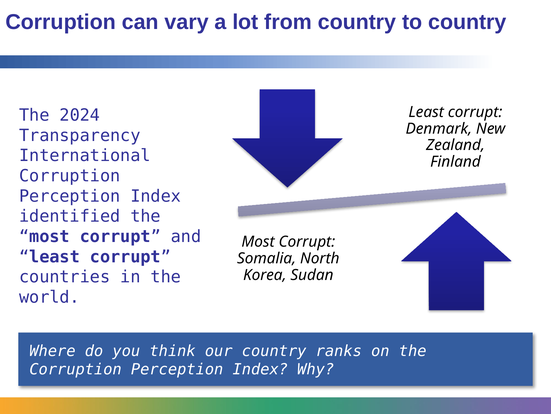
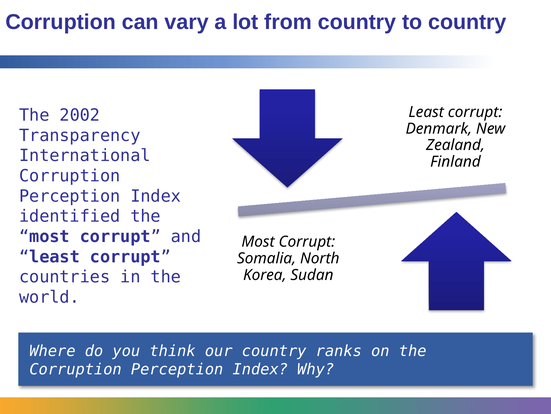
2024: 2024 -> 2002 (80, 115)
